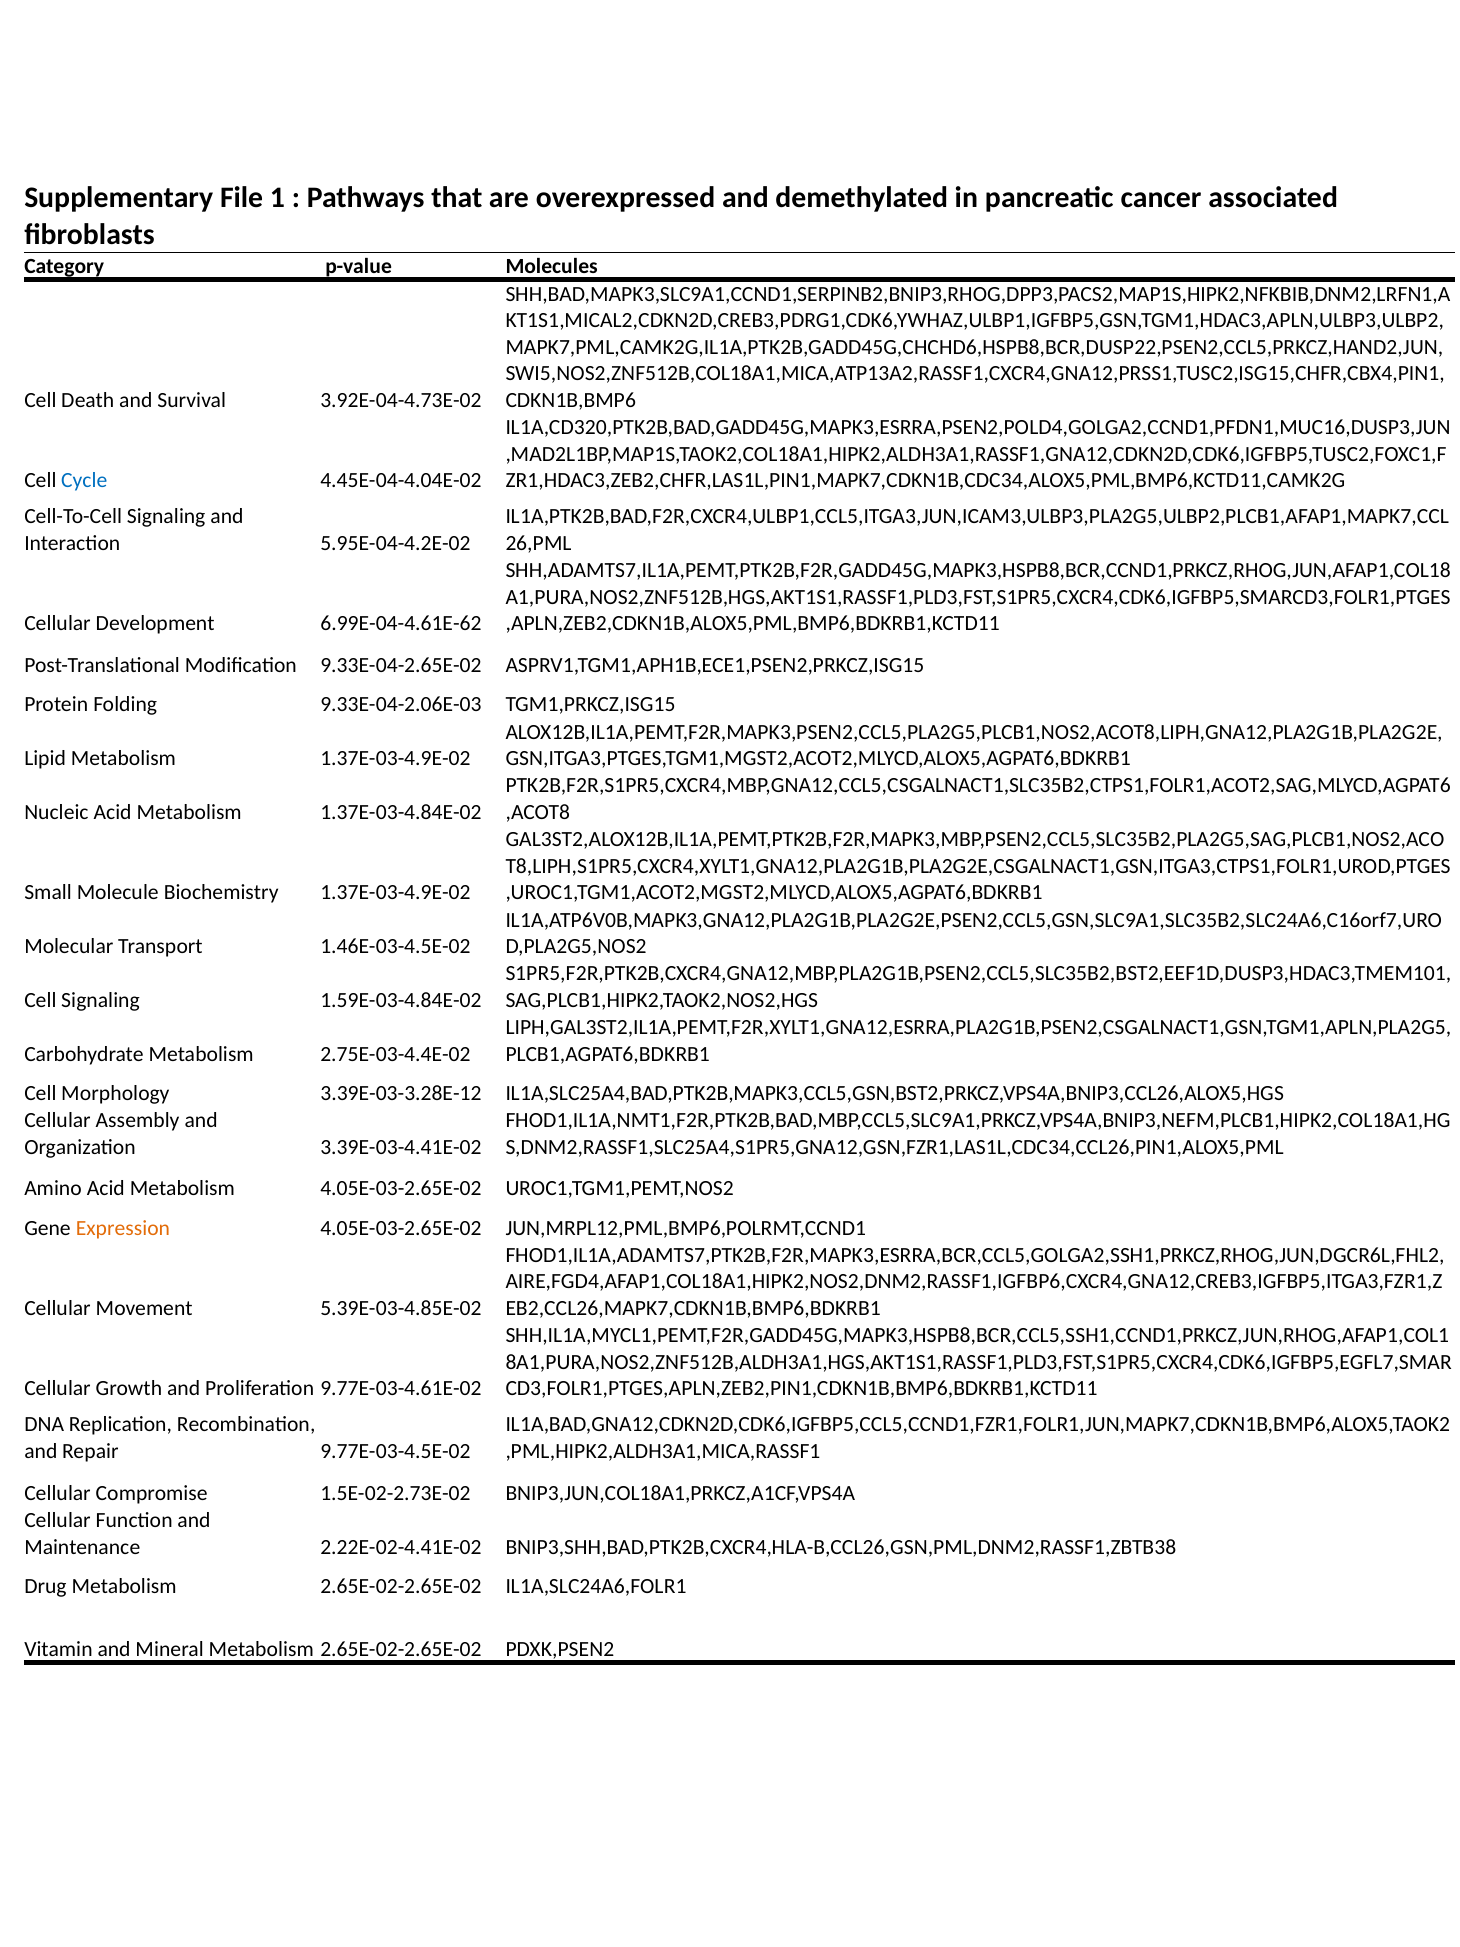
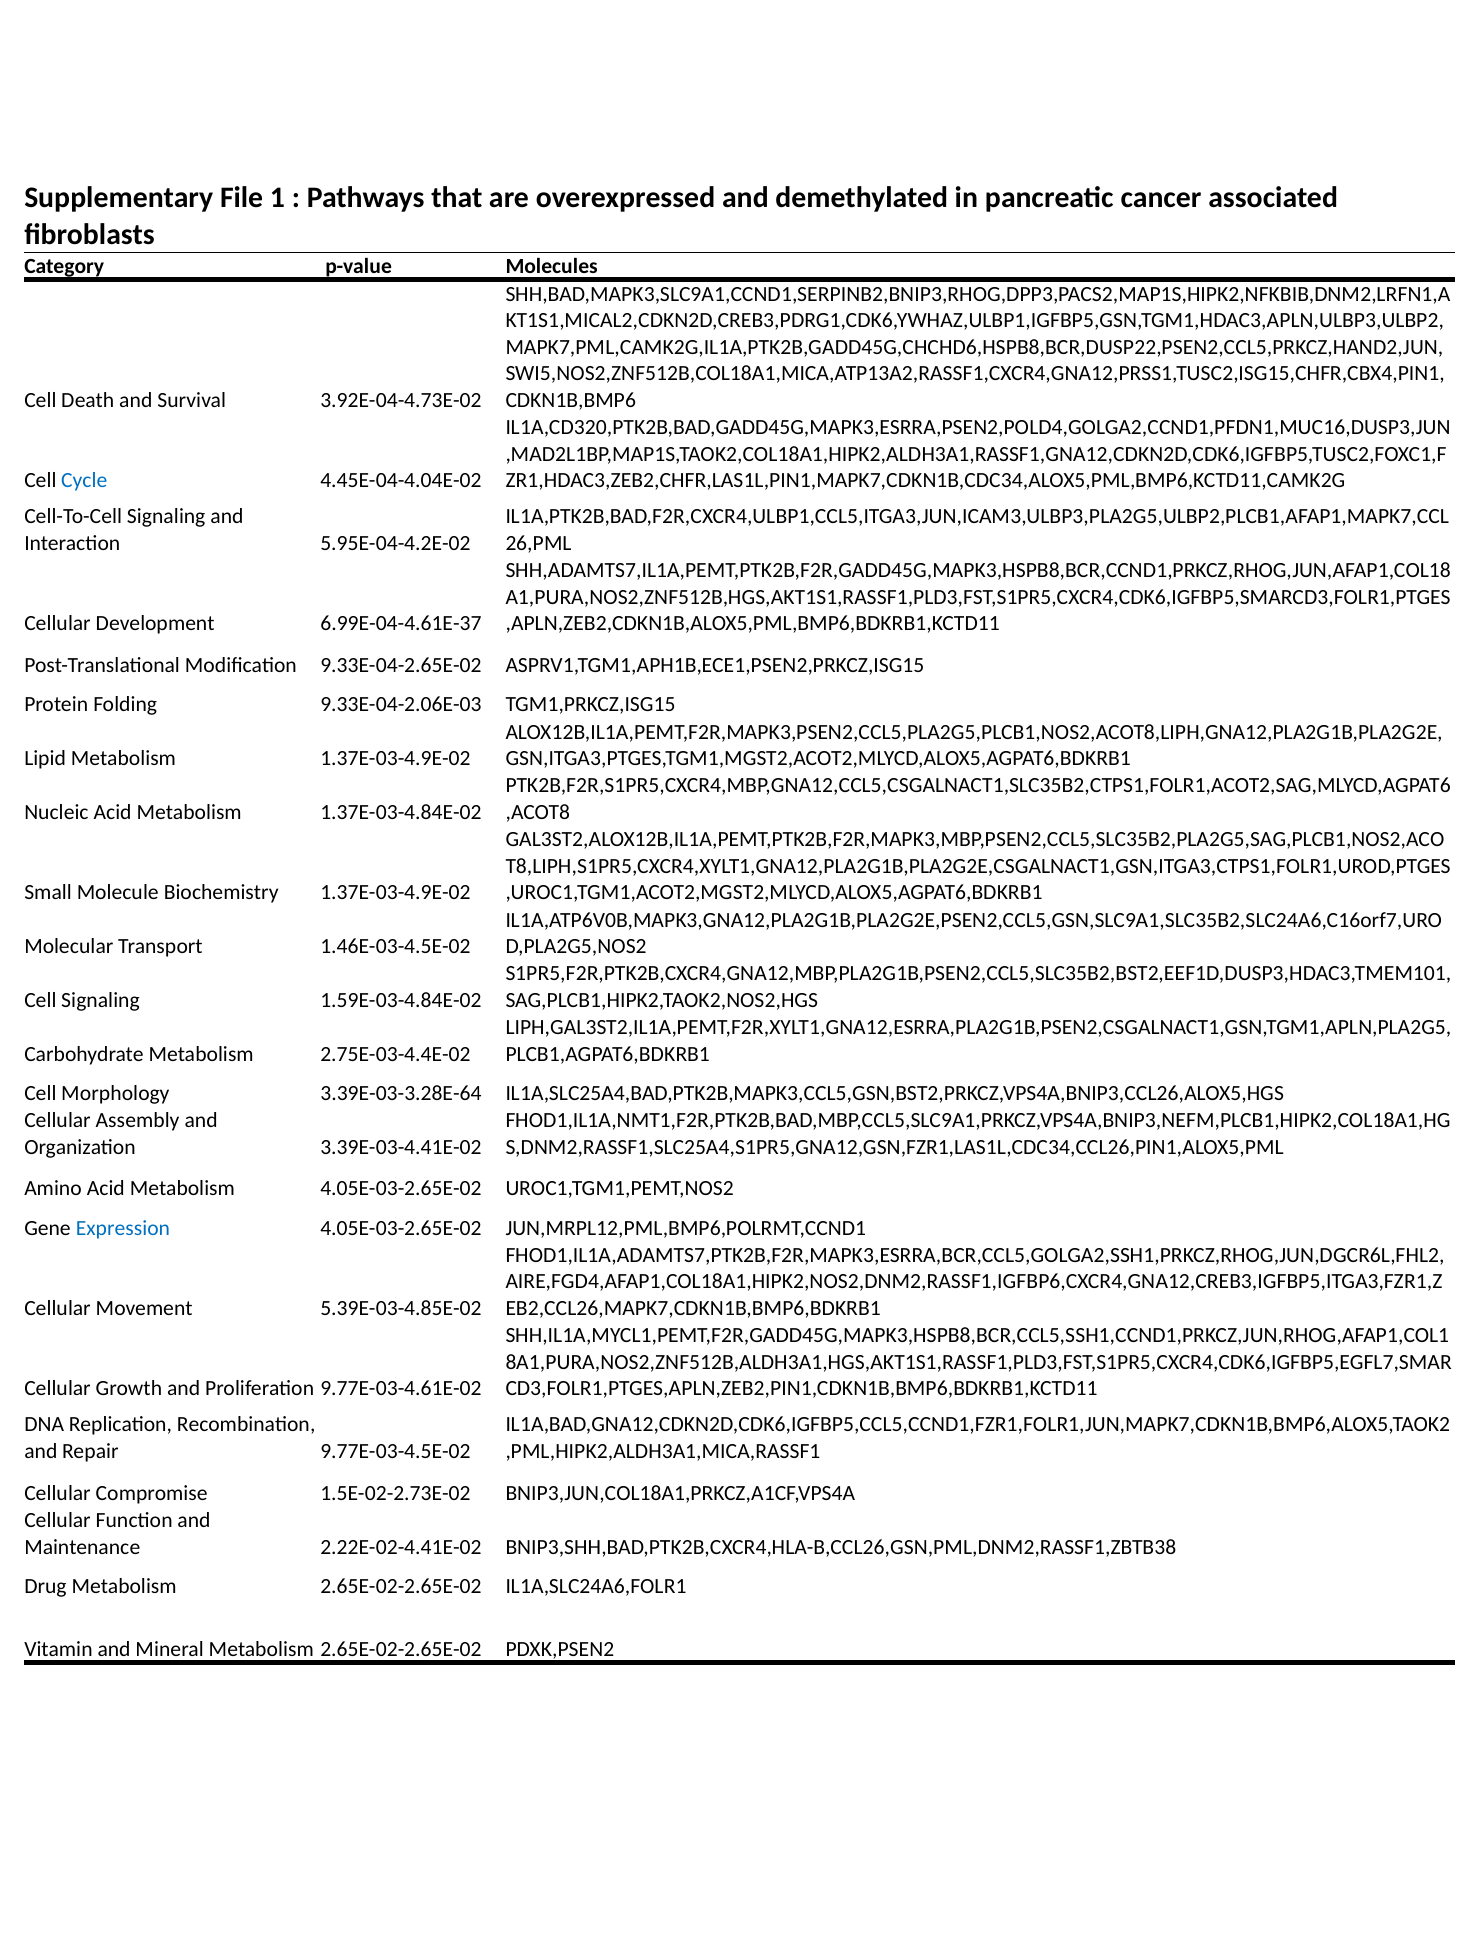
6.99E-04-4.61E-62: 6.99E-04-4.61E-62 -> 6.99E-04-4.61E-37 (401, 624)
3.39E-03-3.28E-12: 3.39E-03-3.28E-12 -> 3.39E-03-3.28E-64 (401, 1093)
Expression colour: orange -> blue (123, 1228)
